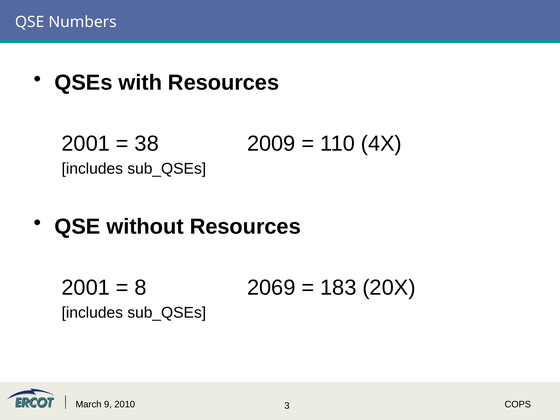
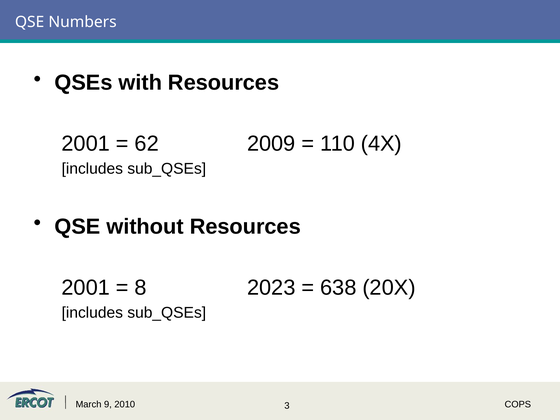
38: 38 -> 62 (147, 144)
2069: 2069 -> 2023 (271, 288)
183: 183 -> 638 (338, 288)
